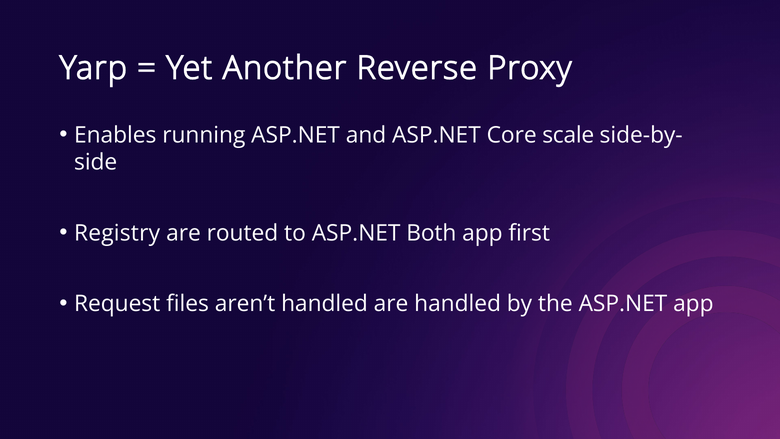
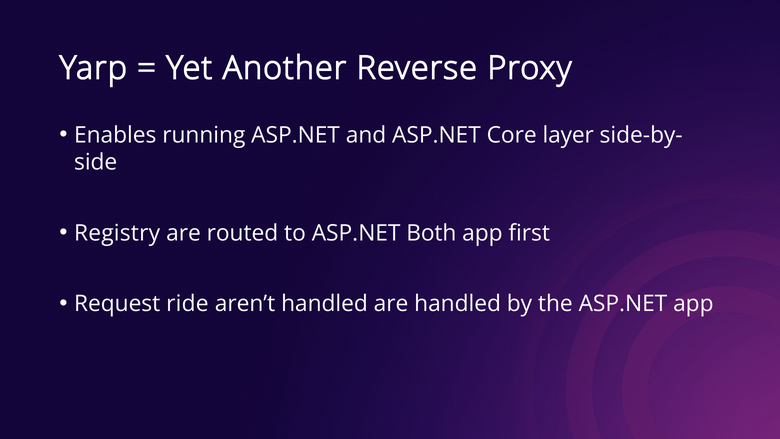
scale: scale -> layer (568, 135)
files: files -> ride (187, 304)
